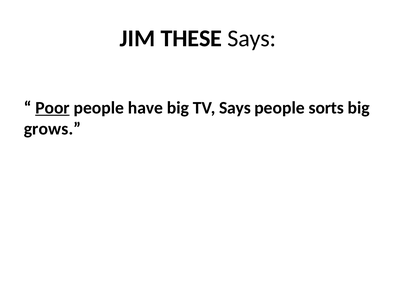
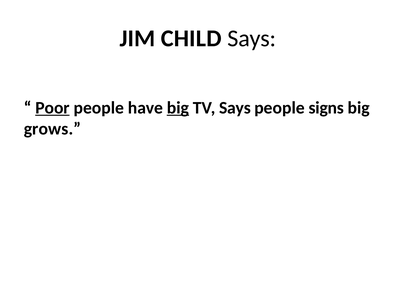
THESE: THESE -> CHILD (191, 38)
big underline: none -> present (178, 108)
sorts: sorts -> signs (326, 108)
